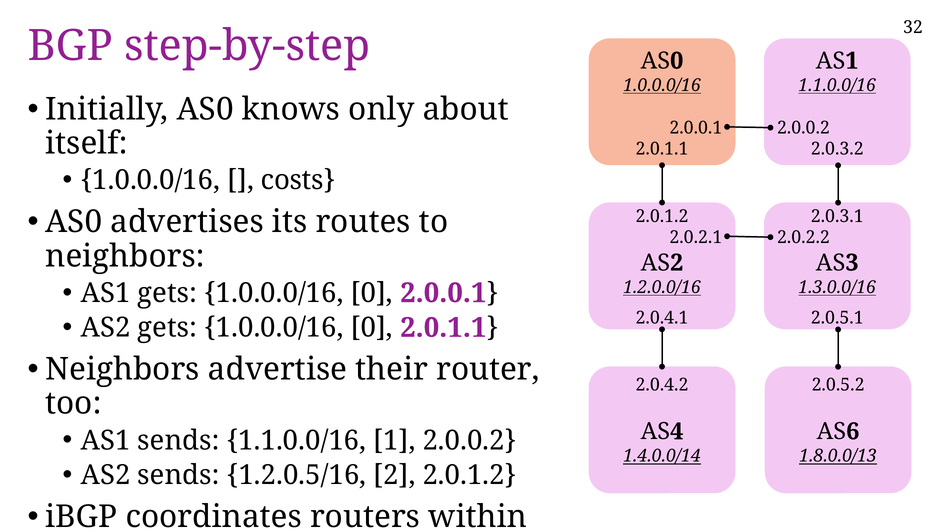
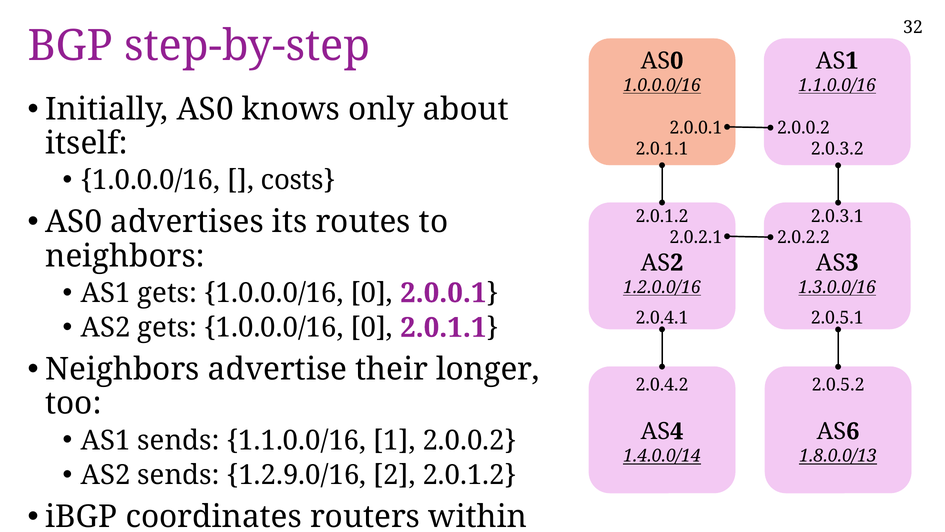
router: router -> longer (488, 369)
1.2.0.5/16: 1.2.0.5/16 -> 1.2.9.0/16 (297, 475)
